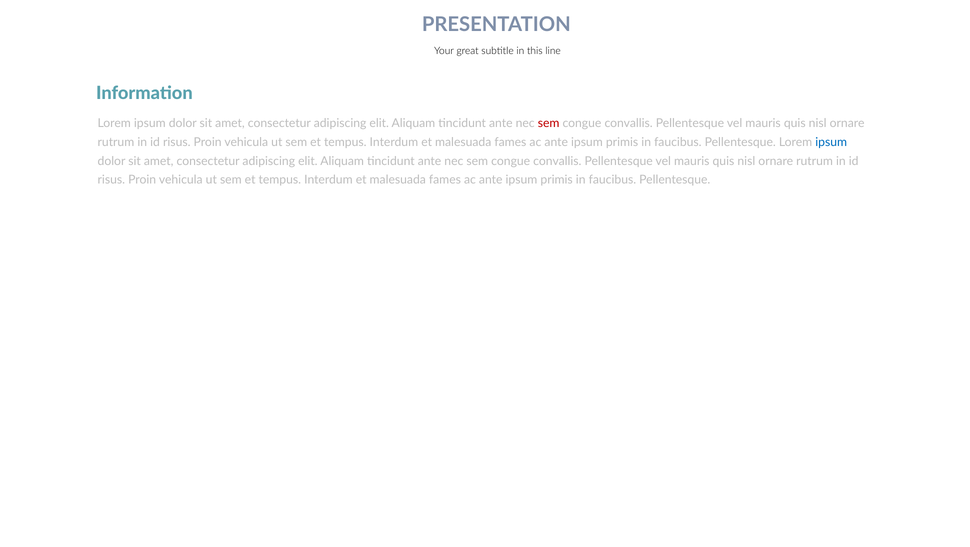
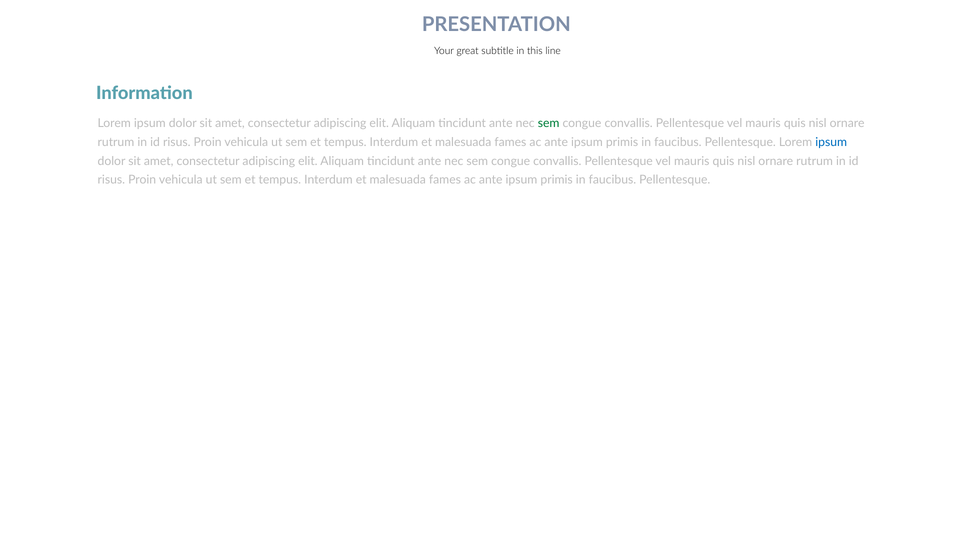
sem colour: red -> green (549, 123)
